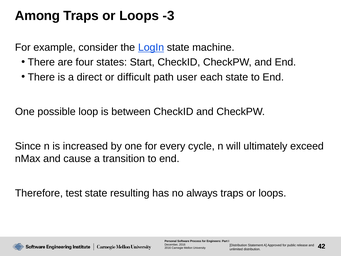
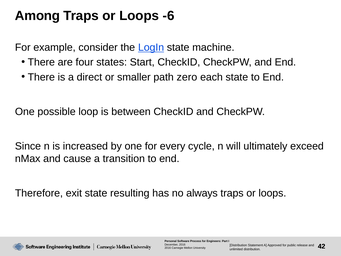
-3: -3 -> -6 (169, 16)
difficult: difficult -> smaller (134, 77)
user: user -> zero (187, 77)
test: test -> exit (74, 193)
